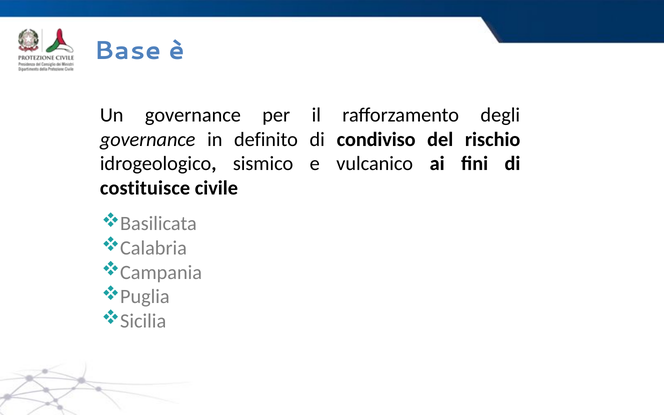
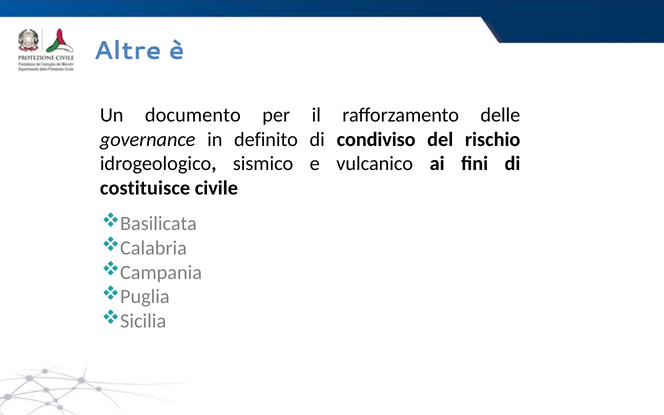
Base: Base -> Altre (128, 51)
Un governance: governance -> documento (193, 115)
degli: degli -> delle (500, 115)
